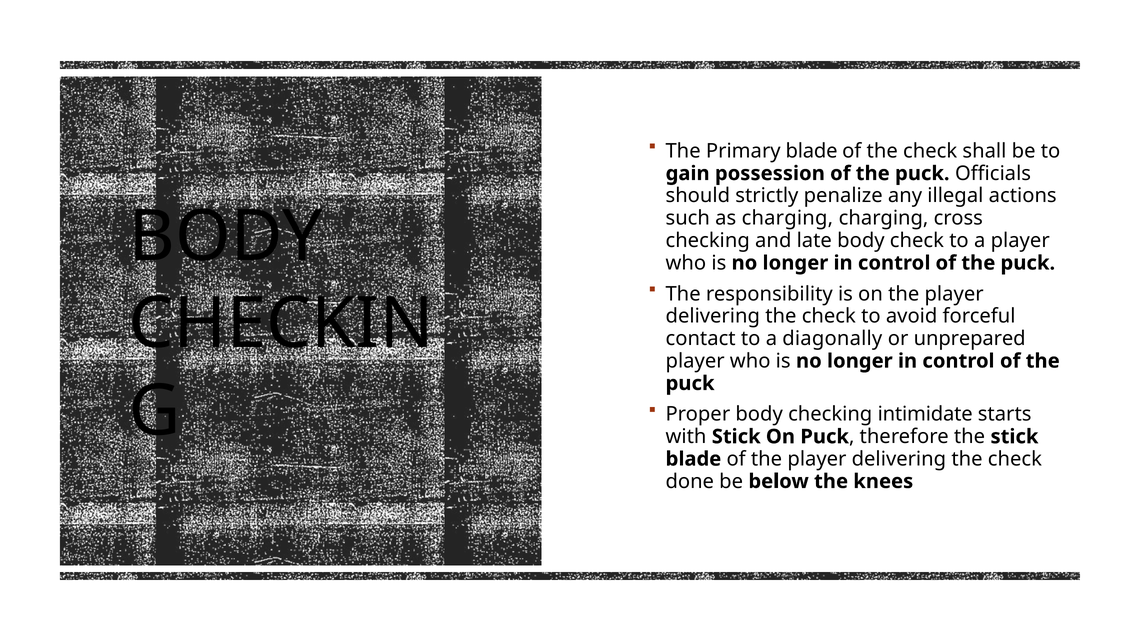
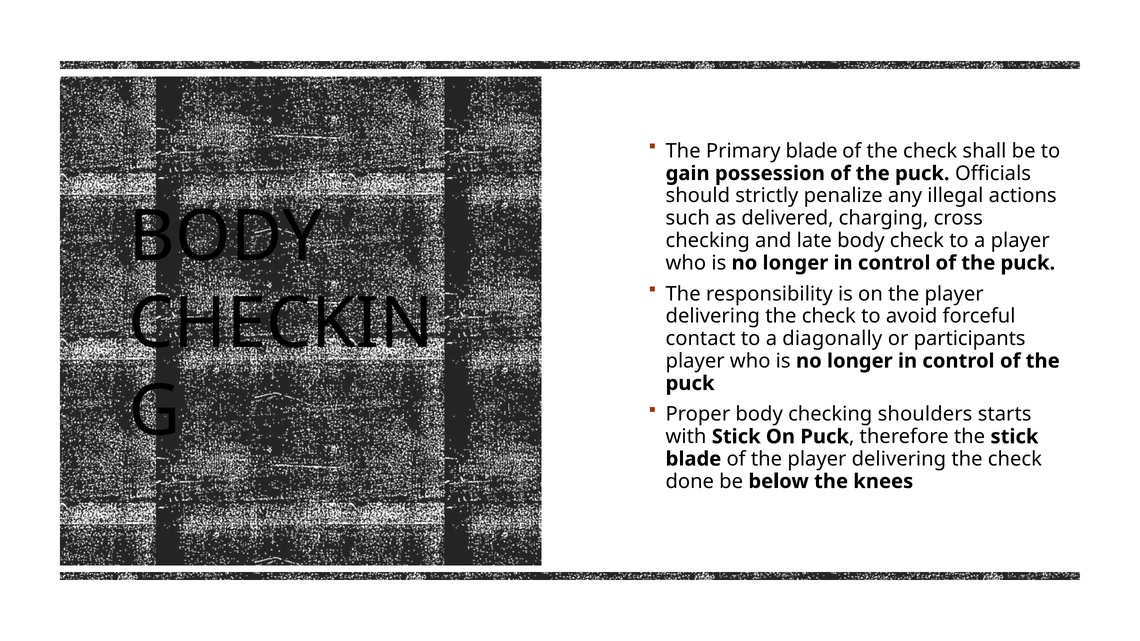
as charging: charging -> delivered (788, 218)
unprepared: unprepared -> participants (970, 339)
intimidate: intimidate -> shoulders (925, 414)
